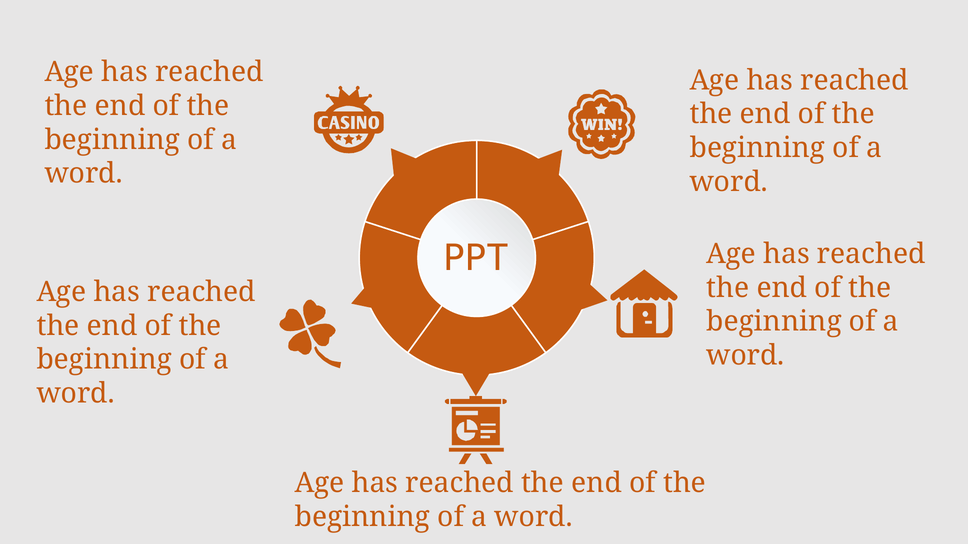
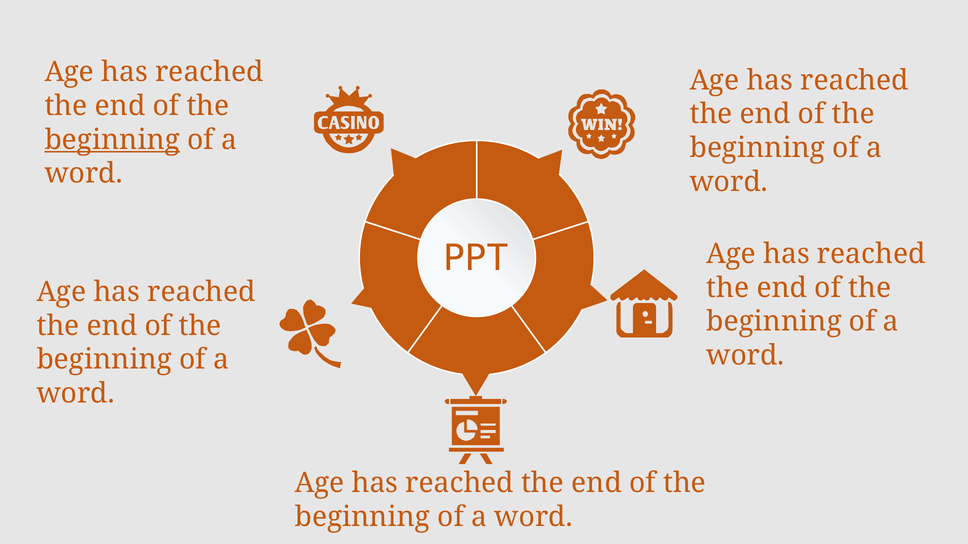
beginning underline: none -> present (112, 140)
